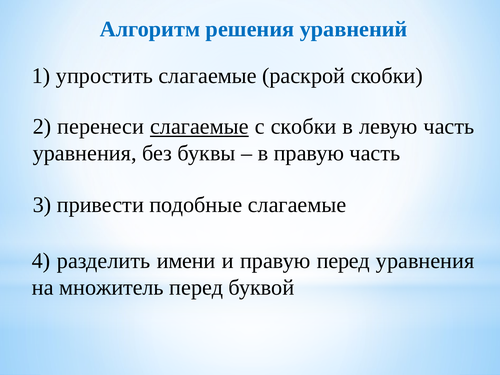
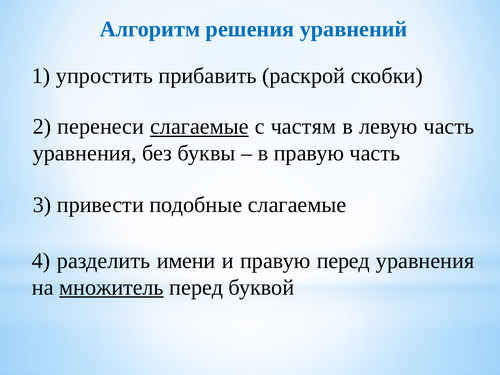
упростить слагаемые: слагаемые -> прибавить (208, 76)
с скобки: скобки -> частям (303, 127)
множитель underline: none -> present (111, 287)
